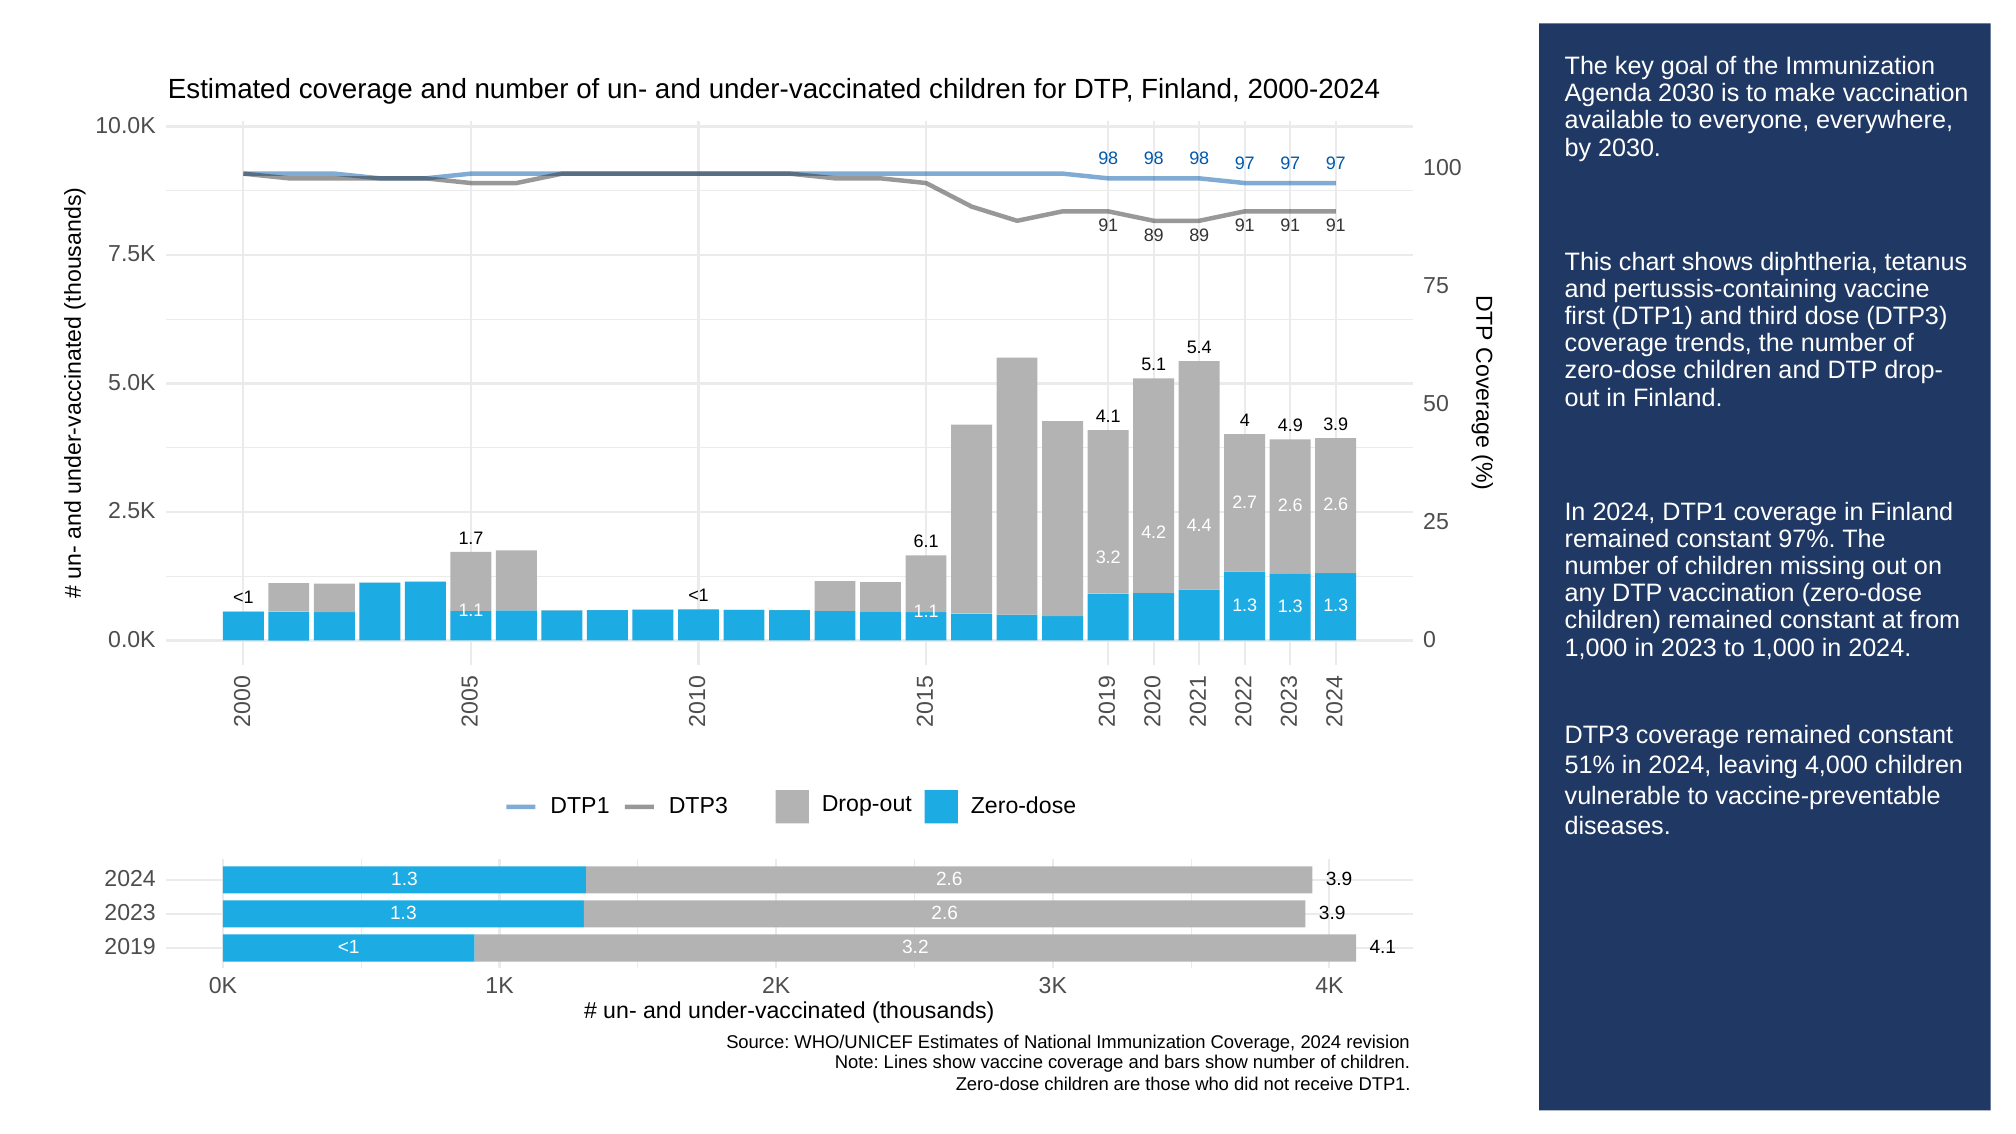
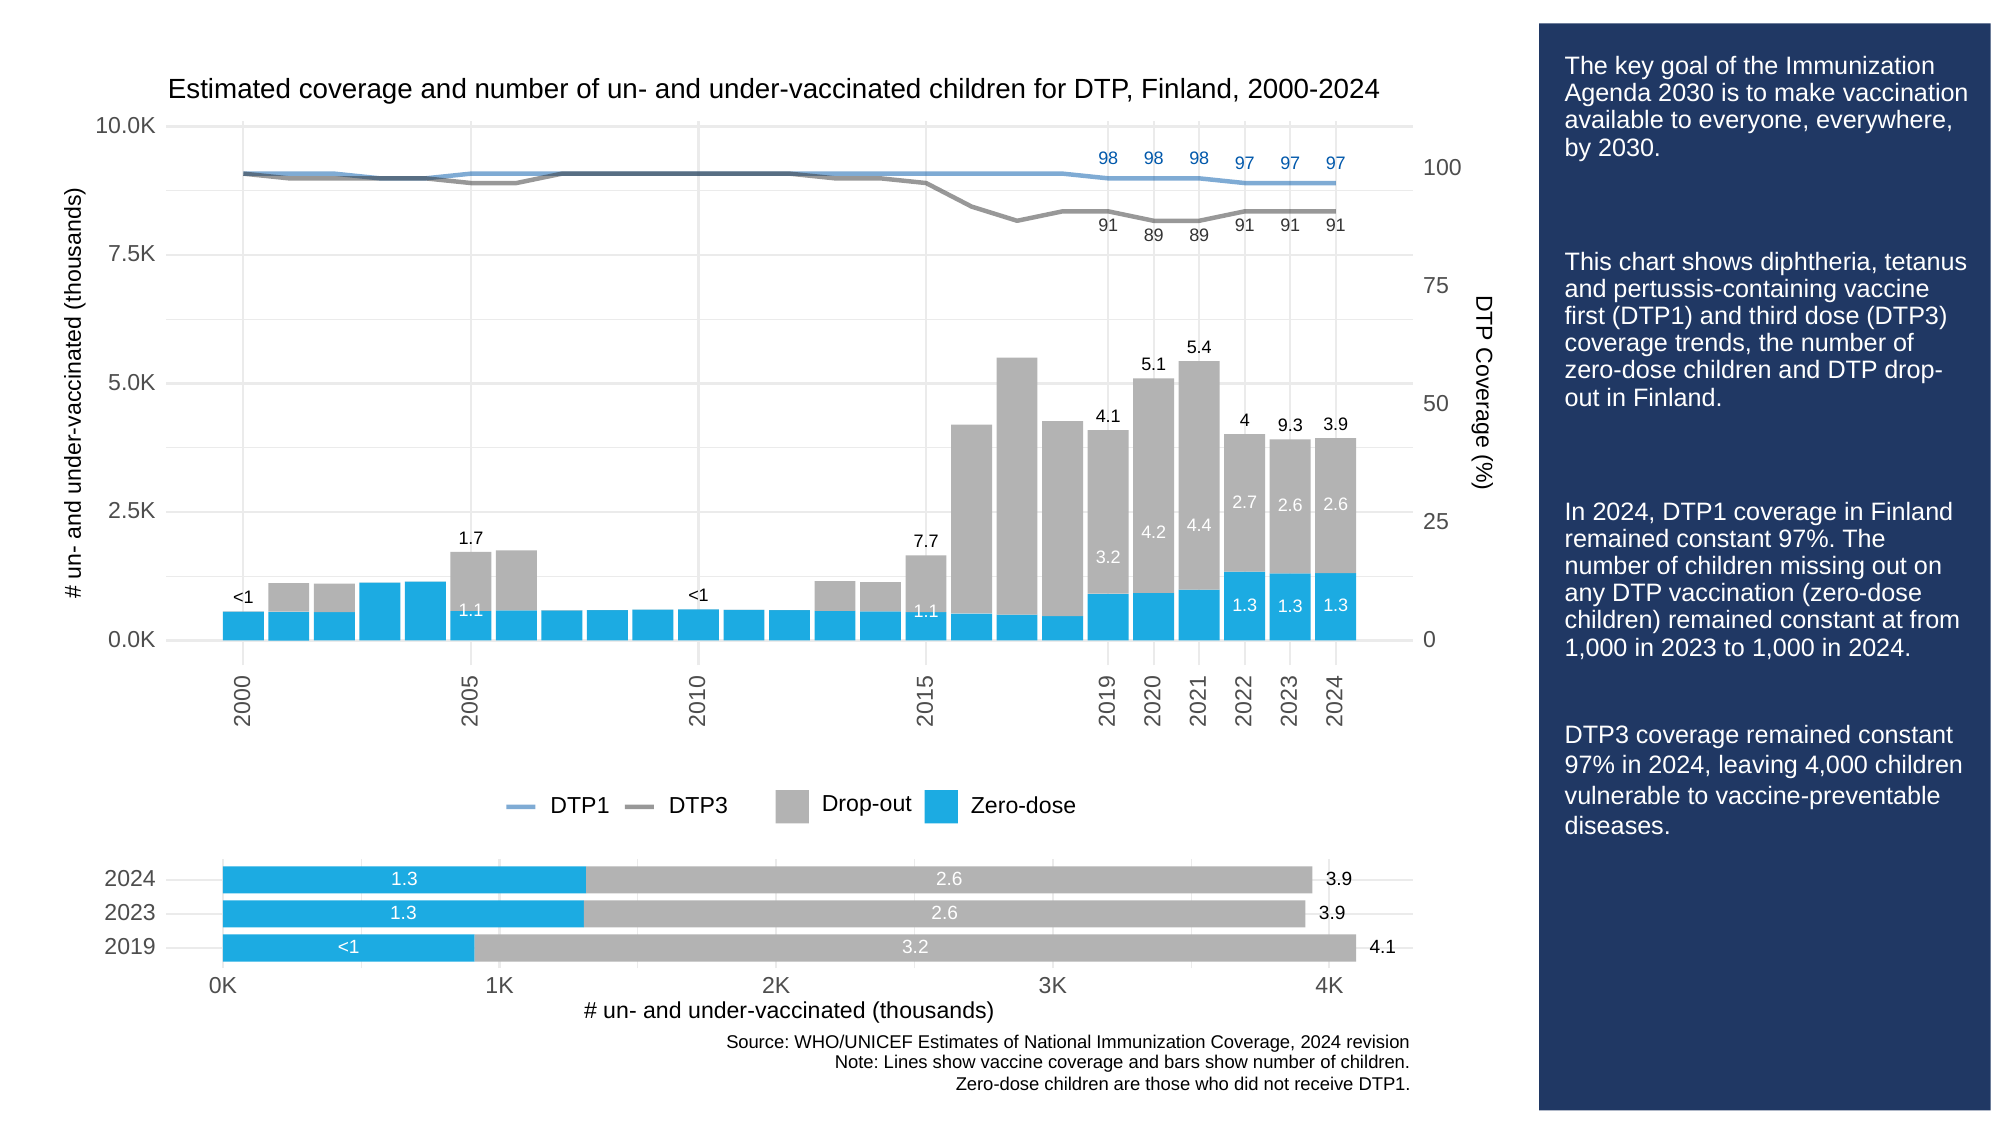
4.9: 4.9 -> 9.3 (1290, 426)
6.1: 6.1 -> 7.7 (926, 542)
51%: 51% -> 97% (1590, 766)
